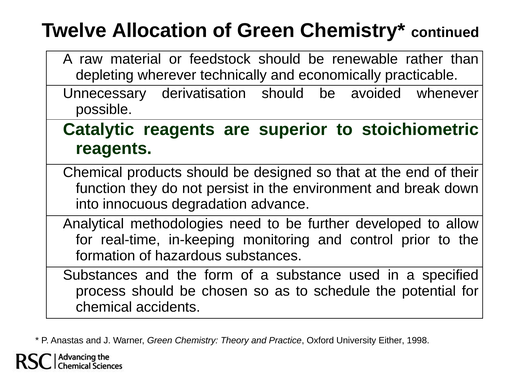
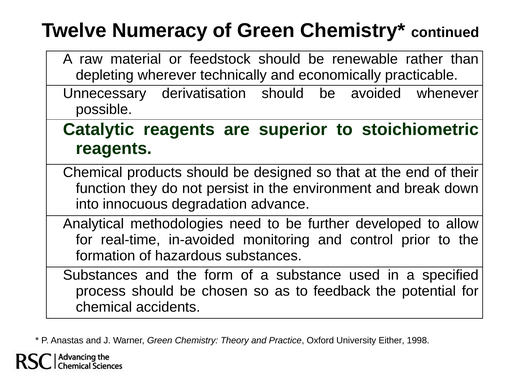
Allocation: Allocation -> Numeracy (160, 30)
in-keeping: in-keeping -> in-avoided (202, 240)
schedule: schedule -> feedback (342, 291)
